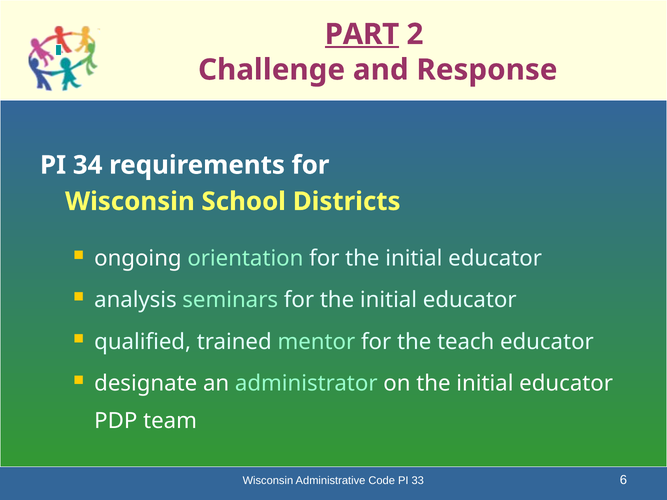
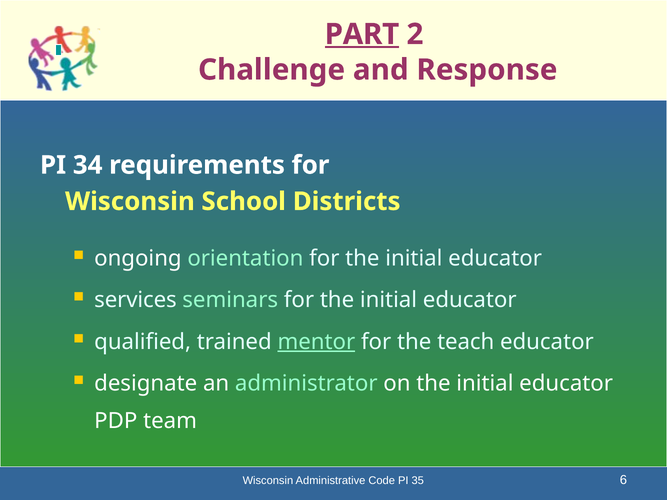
analysis: analysis -> services (135, 300)
mentor underline: none -> present (316, 342)
33: 33 -> 35 (418, 481)
